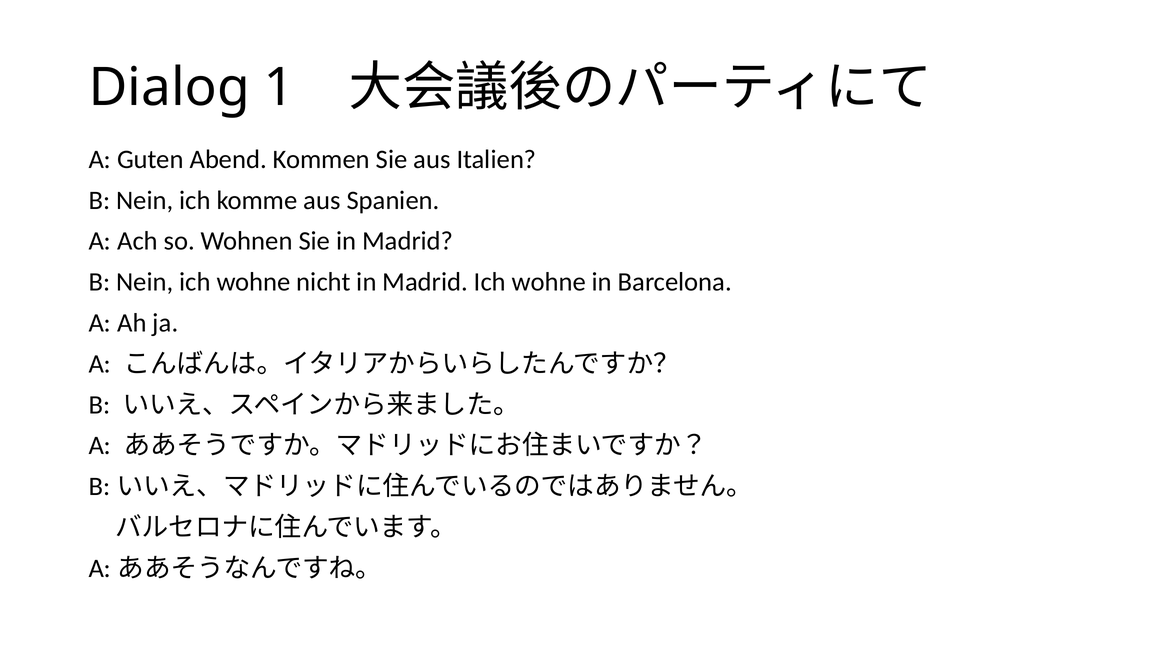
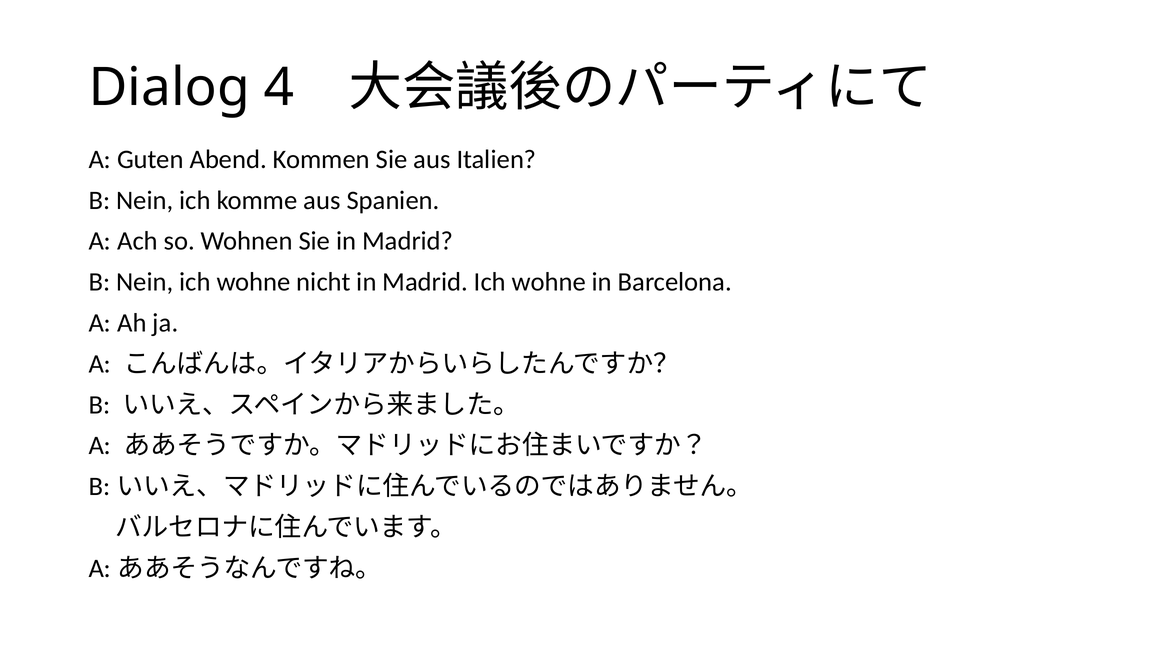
1: 1 -> 4 (279, 88)
